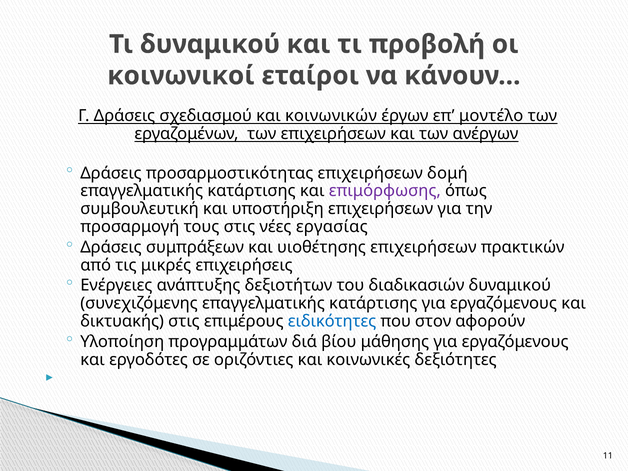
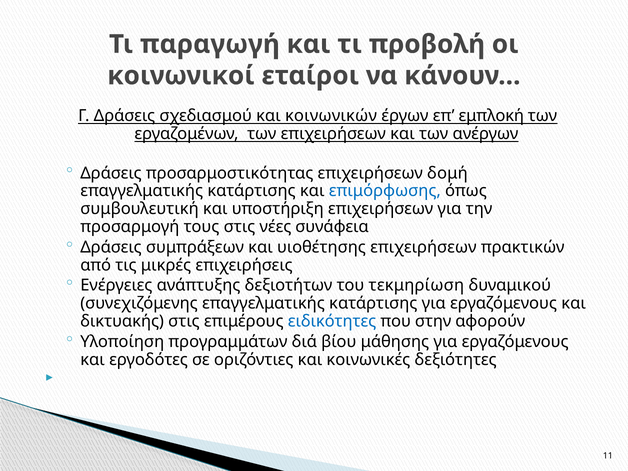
Τι δυναμικού: δυναμικού -> παραγωγή (210, 44)
μοντέλο: μοντέλο -> εμπλοκή (491, 116)
επιμόρφωσης colour: purple -> blue (385, 191)
εργασίας: εργασίας -> συνάφεια (332, 227)
διαδικασιών: διαδικασιών -> τεκμηρίωση (416, 286)
στον: στον -> στην (433, 321)
